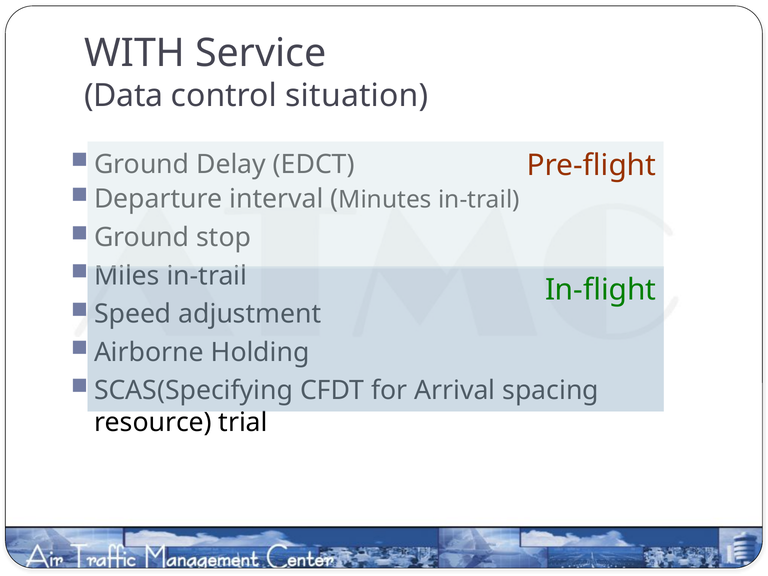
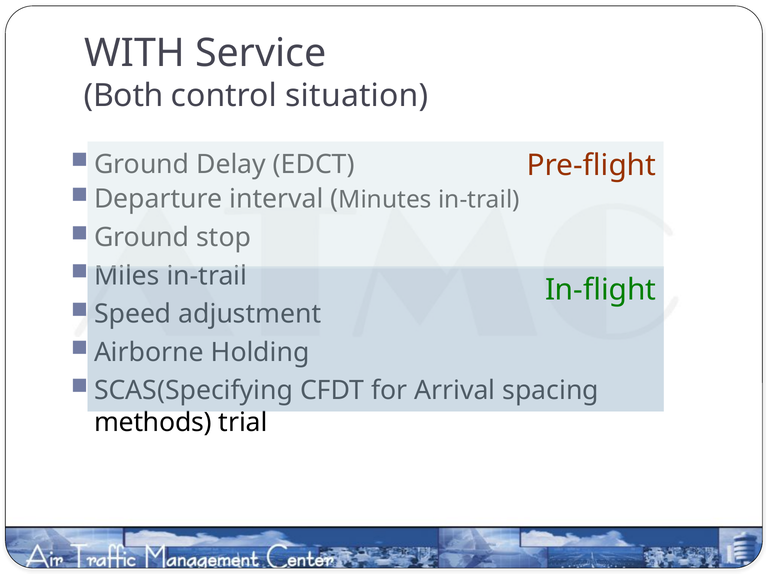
Data: Data -> Both (124, 96)
resource: resource -> methods (153, 422)
